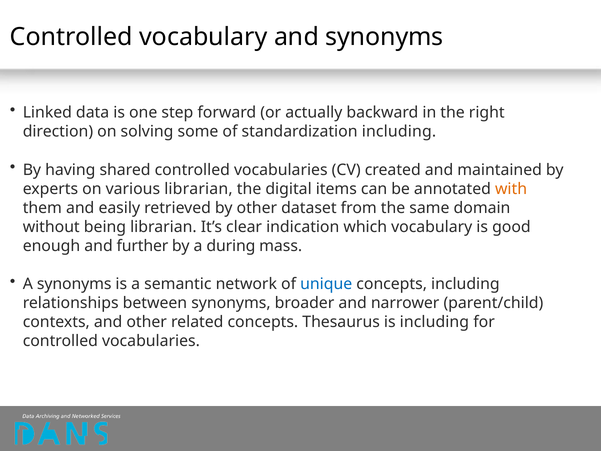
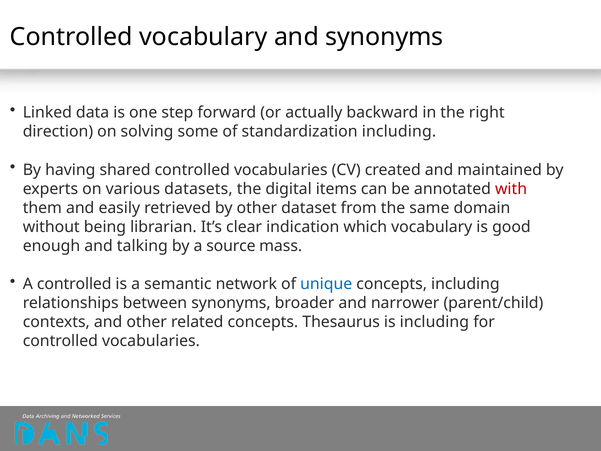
various librarian: librarian -> datasets (198, 189)
with colour: orange -> red (511, 189)
further: further -> talking (142, 246)
during: during -> source (231, 246)
A synonyms: synonyms -> controlled (74, 284)
